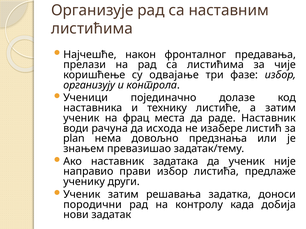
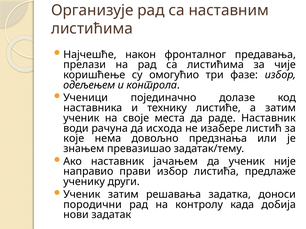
одвајање: одвајање -> омогућио (174, 75)
организују: организују -> одељењем (89, 85)
фрац: фрац -> своје (136, 118)
plan: plan -> које (74, 139)
задатака: задатака -> јачањем (176, 162)
